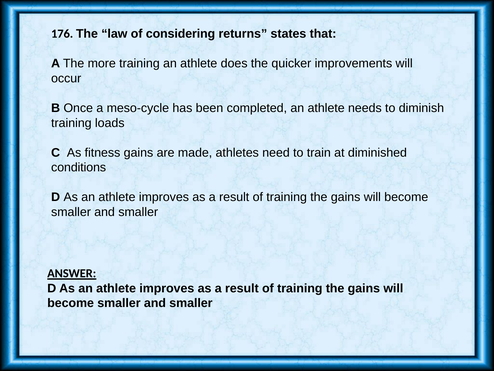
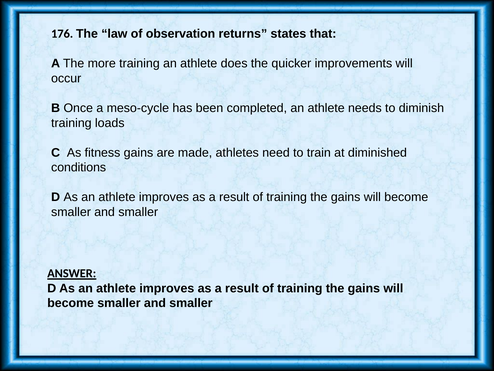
considering: considering -> observation (181, 34)
